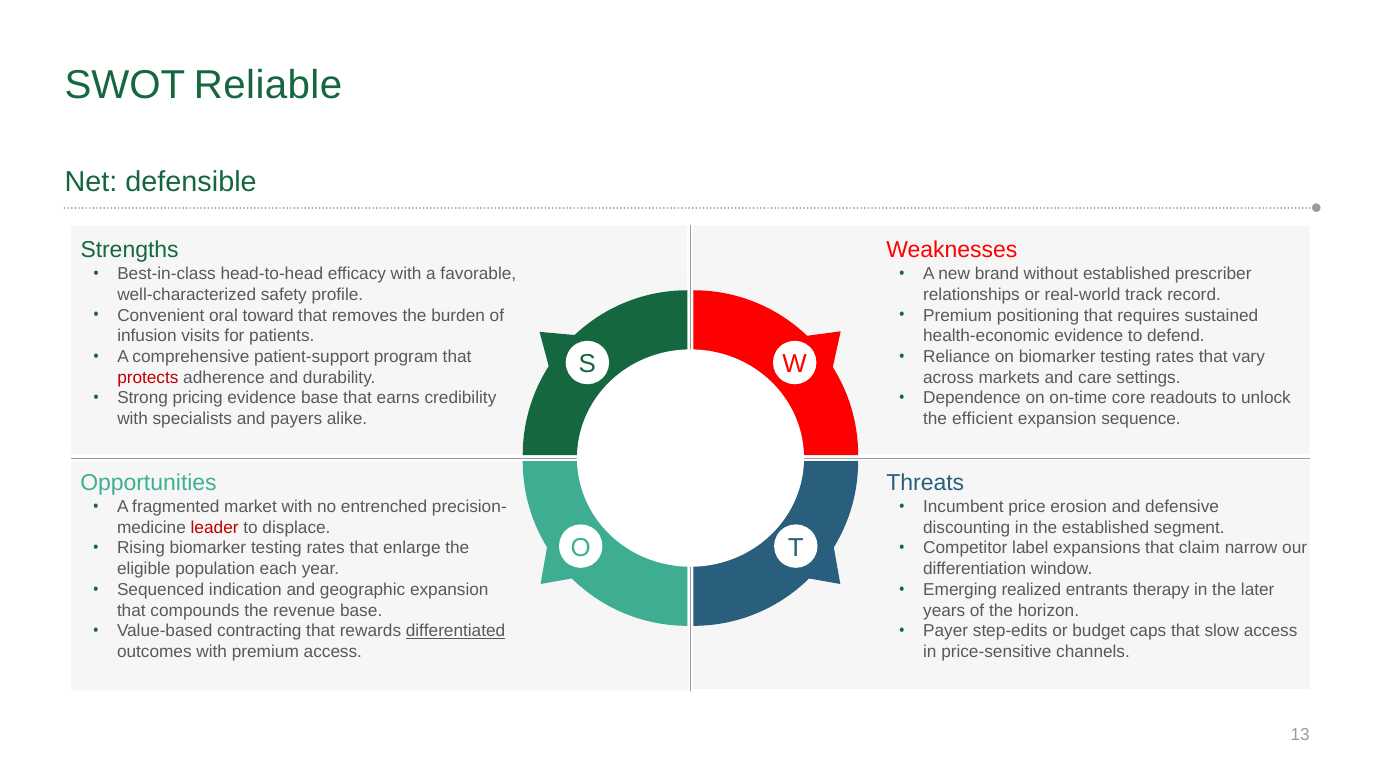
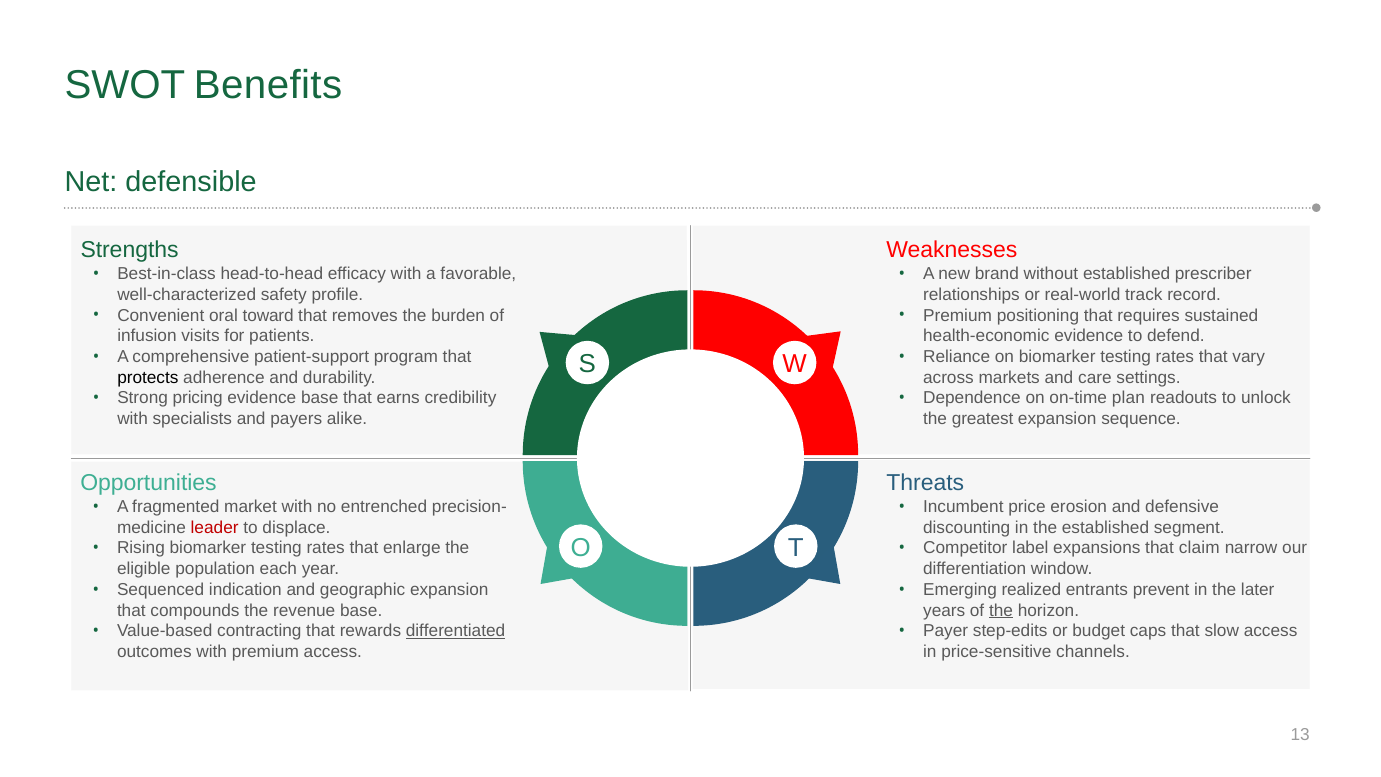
Reliable: Reliable -> Benefits (268, 85)
protects colour: red -> black (148, 377)
core: core -> plan (1129, 398)
efficient: efficient -> greatest (983, 419)
therapy: therapy -> prevent (1161, 589)
the underline: none -> present (1001, 610)
